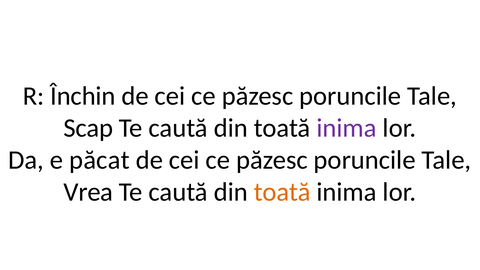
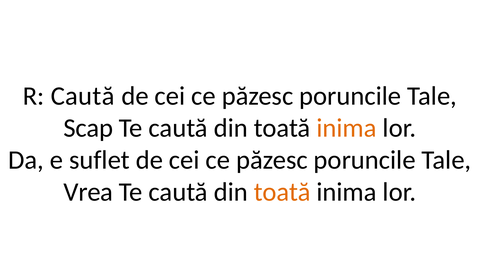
R Închin: Închin -> Caută (83, 96)
inima colour: purple -> orange (347, 128)
păcat: păcat -> suflet (99, 160)
